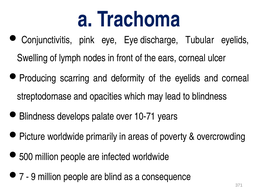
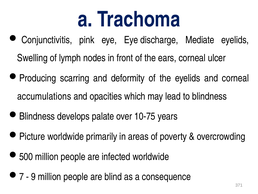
Tubular: Tubular -> Mediate (200, 40)
streptodornase: streptodornase -> accumulations (44, 96)
10-71: 10-71 -> 10-75 (145, 116)
